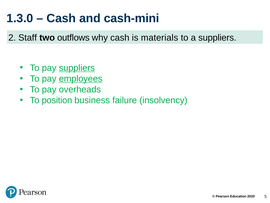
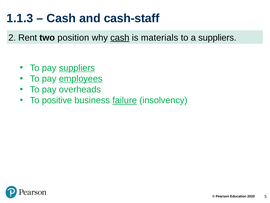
1.3.0: 1.3.0 -> 1.1.3 (20, 18)
cash-mini: cash-mini -> cash-staff (132, 18)
Staff: Staff -> Rent (28, 38)
outflows: outflows -> position (73, 38)
cash underline: none -> present (120, 38)
position: position -> positive (57, 100)
failure underline: none -> present (125, 100)
